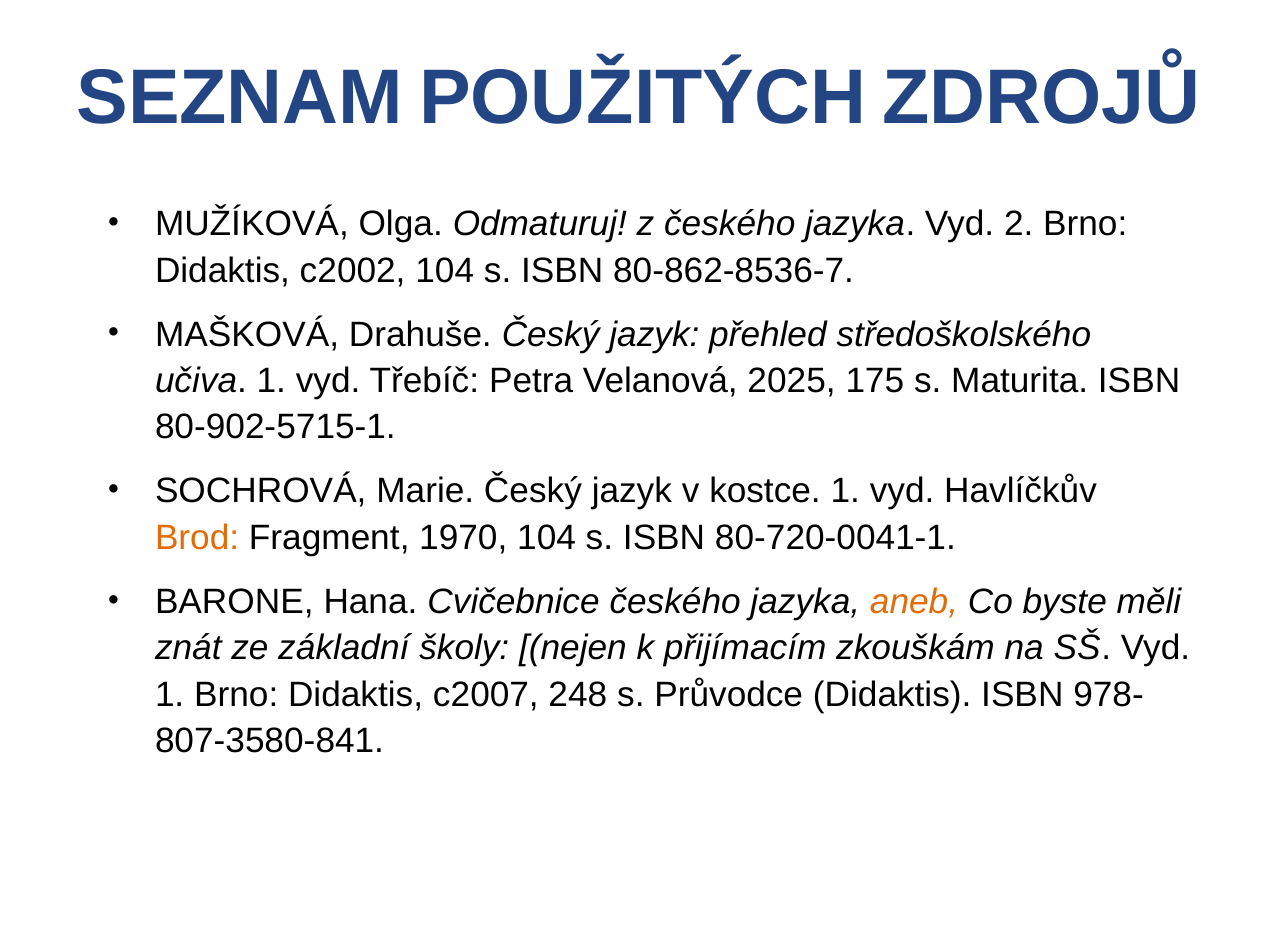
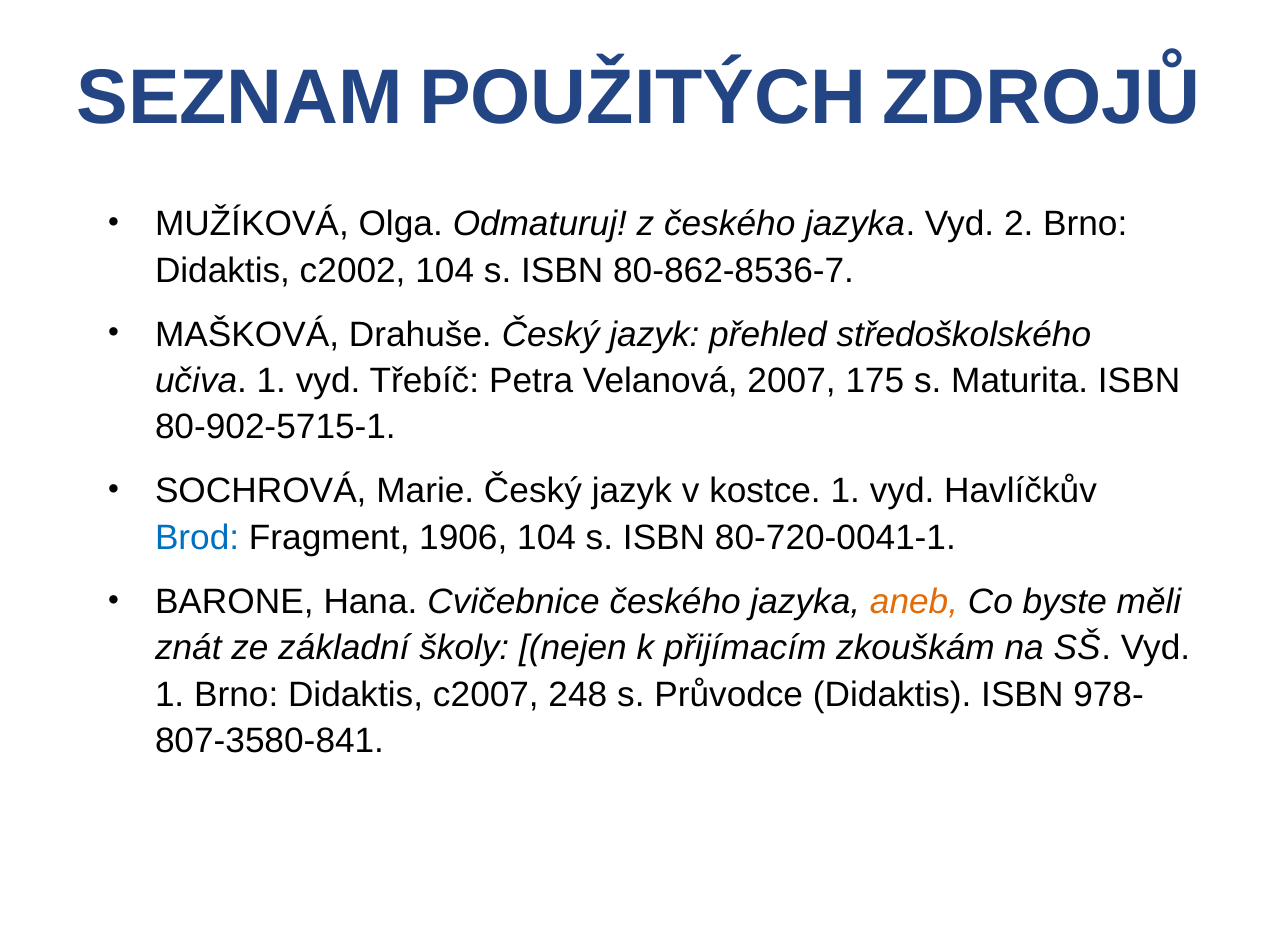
2025: 2025 -> 2007 (792, 381)
Brod colour: orange -> blue (197, 538)
1970: 1970 -> 1906 (463, 538)
